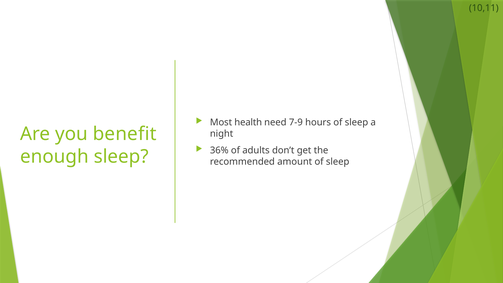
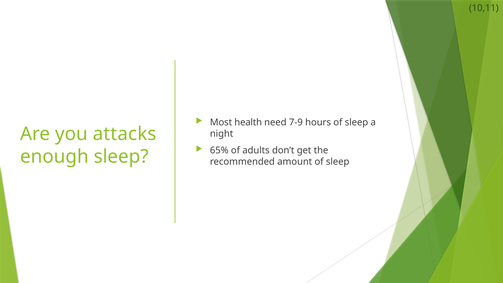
benefit: benefit -> attacks (125, 134)
36%: 36% -> 65% (219, 150)
